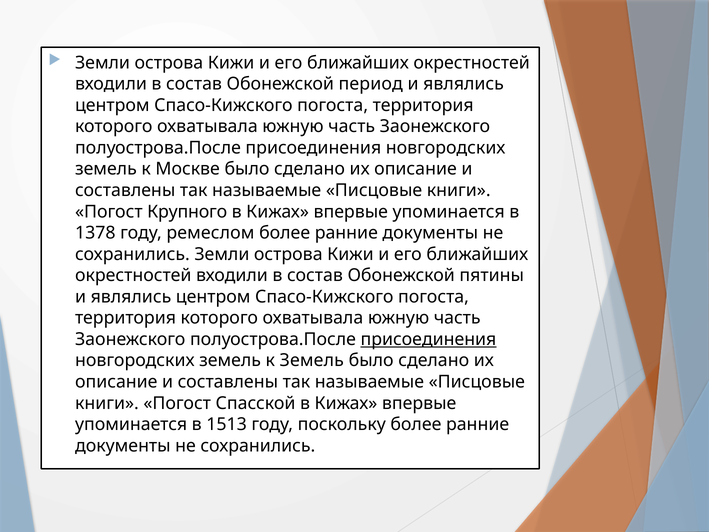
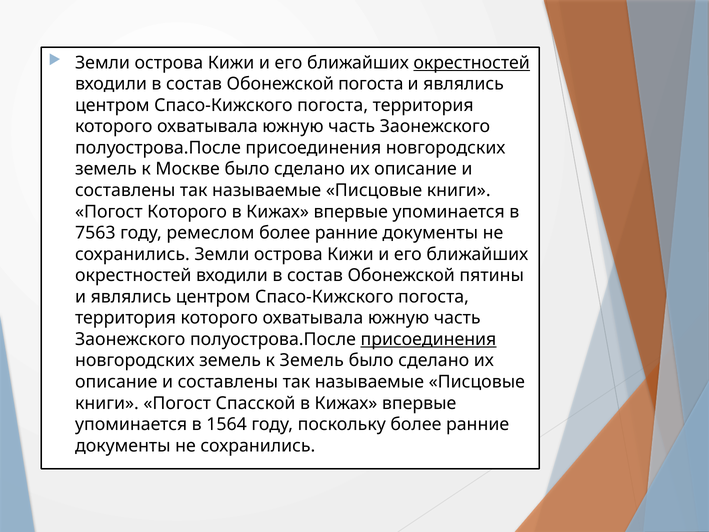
окрестностей underline: none -> present (472, 63)
Обонежской период: период -> погоста (371, 84)
Погост Крупного: Крупного -> Которого (187, 212)
1378: 1378 -> 7563 (95, 233)
1513: 1513 -> 1564 (227, 424)
